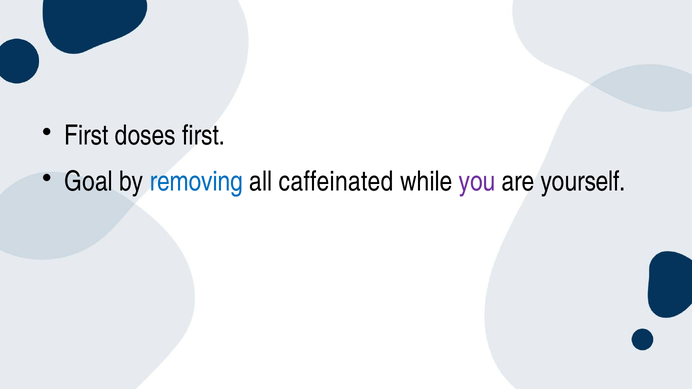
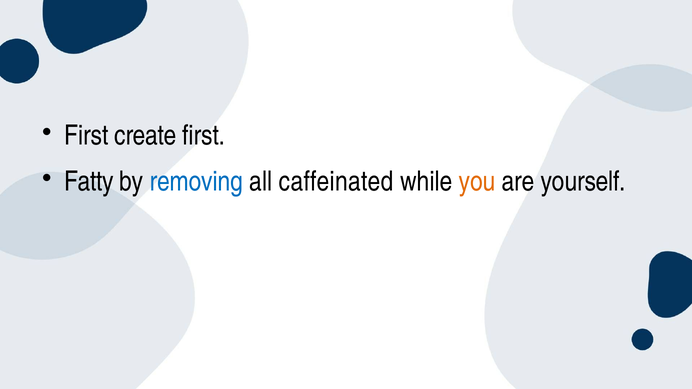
doses: doses -> create (146, 136)
Goal: Goal -> Fatty (89, 181)
you colour: purple -> orange (477, 181)
